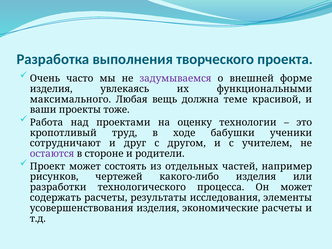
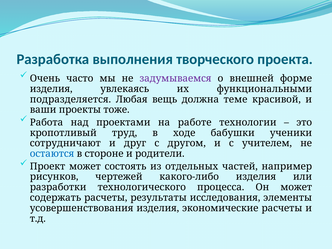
максимального: максимального -> подразделяется (70, 99)
оценку: оценку -> работе (195, 122)
остаются colour: purple -> blue (52, 154)
